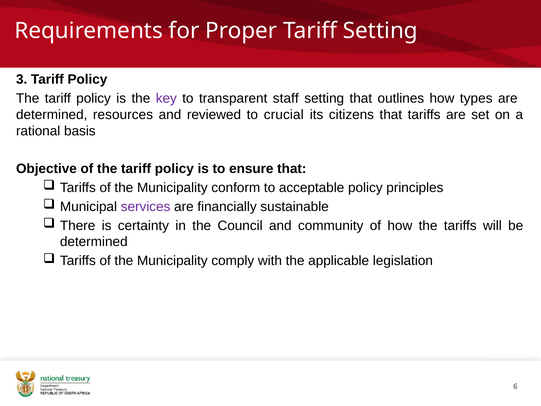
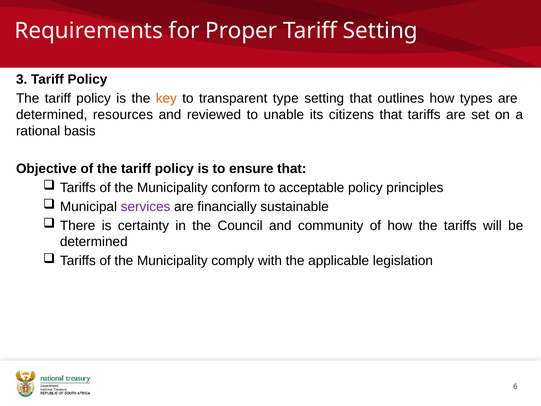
key colour: purple -> orange (166, 98)
staff: staff -> type (286, 98)
crucial: crucial -> unable (284, 115)
